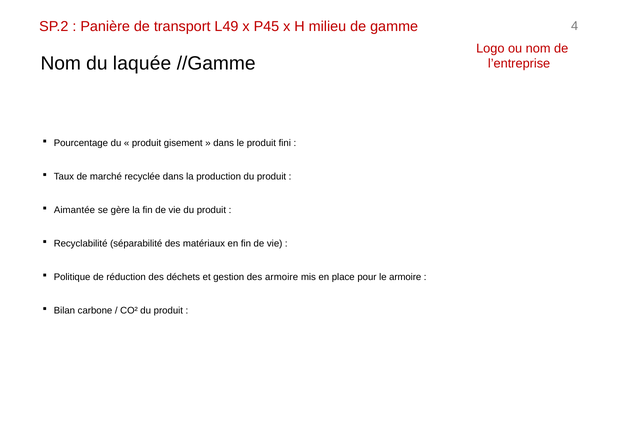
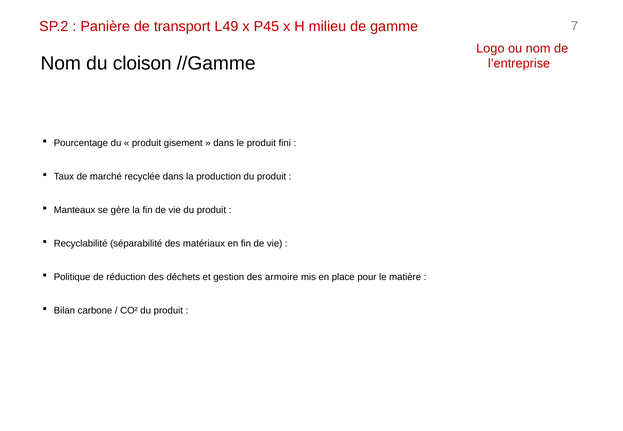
4: 4 -> 7 (575, 26)
laquée: laquée -> cloison (142, 63)
Aimantée: Aimantée -> Manteaux (75, 210)
le armoire: armoire -> matière (405, 277)
